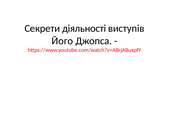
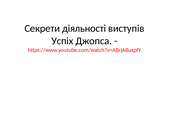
Його: Його -> Успіх (62, 41)
